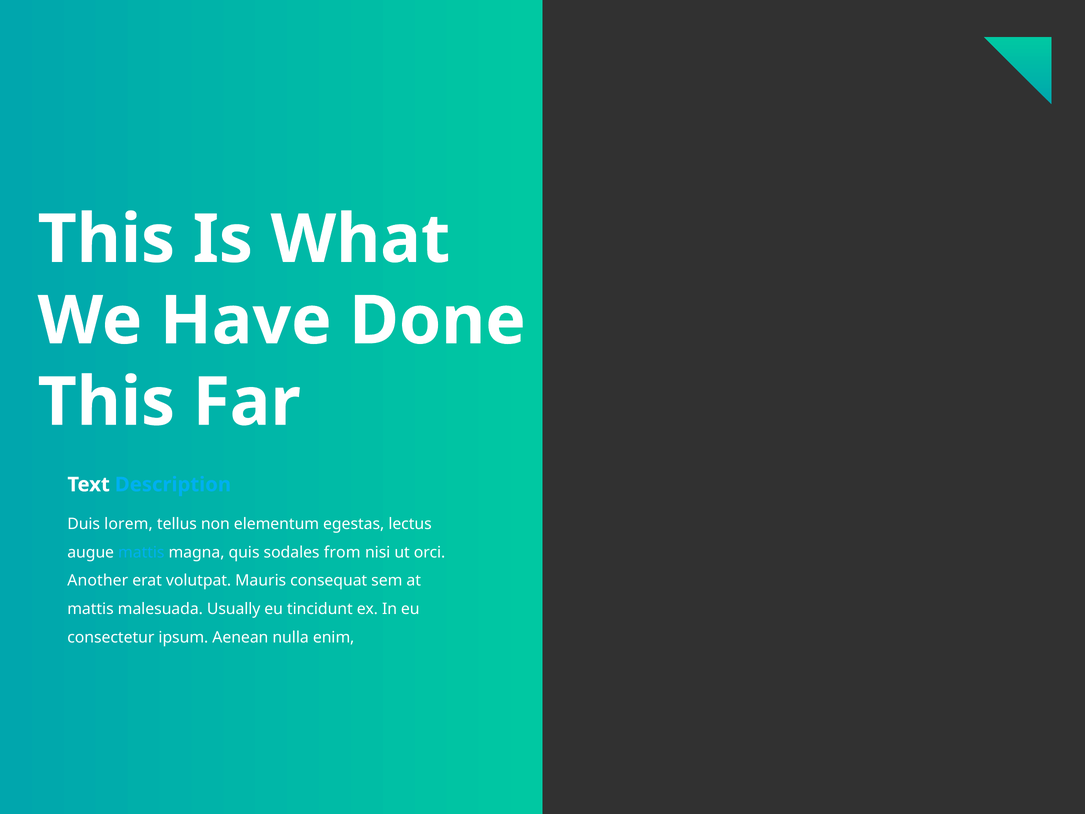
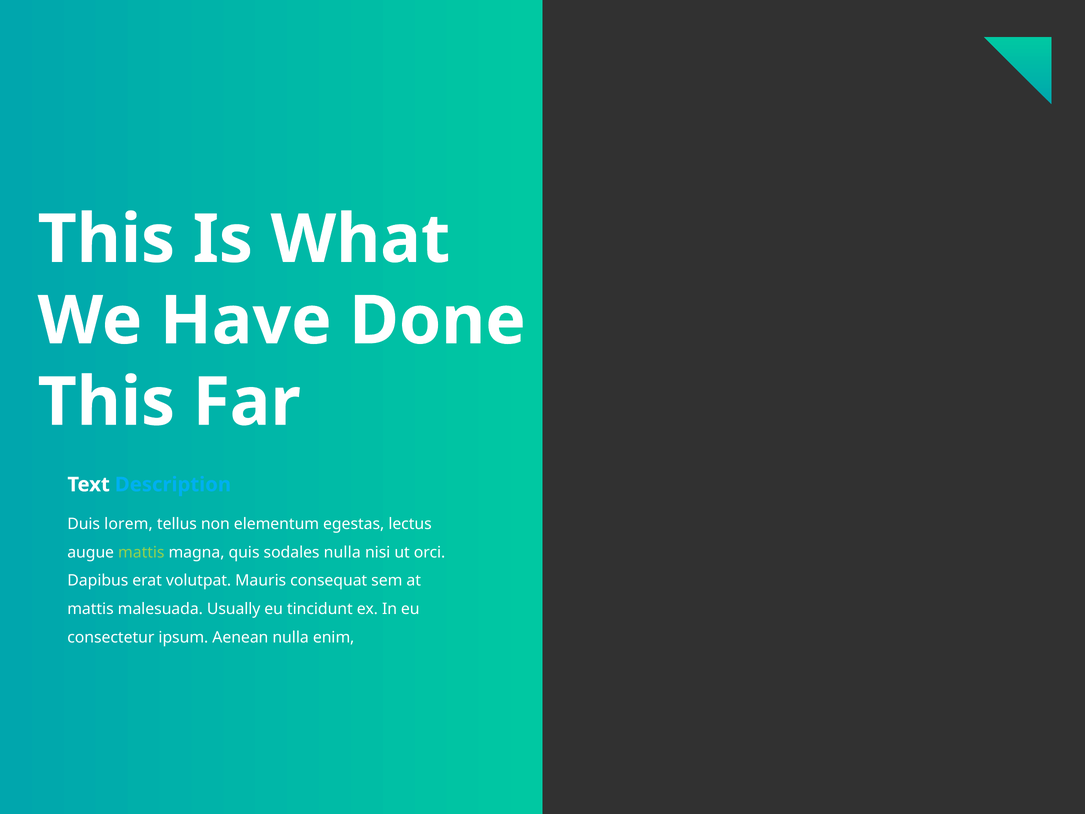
mattis colour: light blue -> light green (141, 552)
sodales from: from -> nulla (342, 552)
Another: Another -> Dapibus (98, 581)
